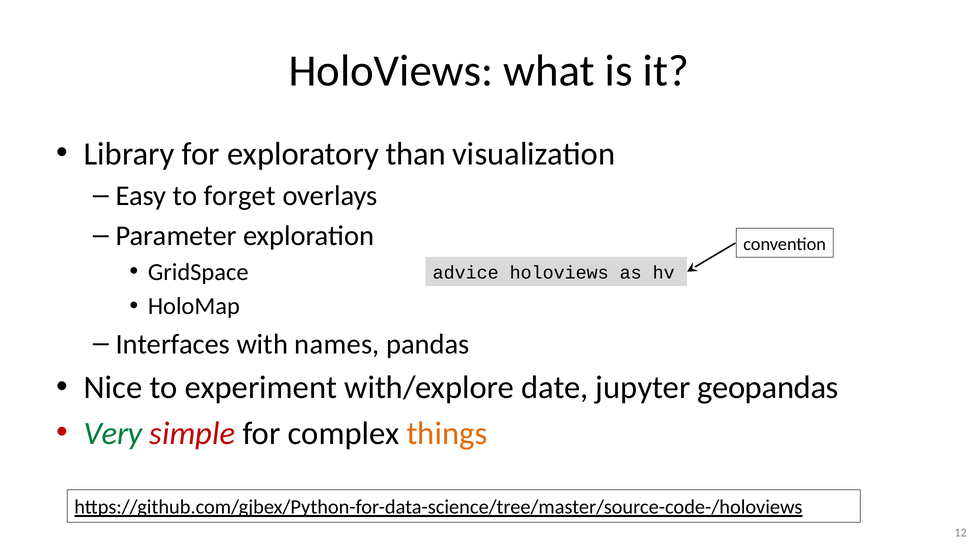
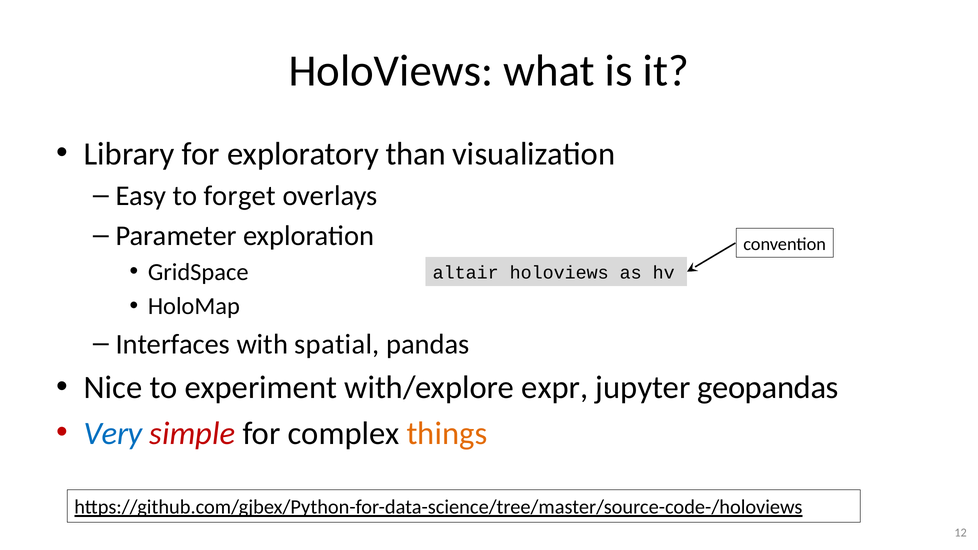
advice: advice -> altair (466, 273)
names: names -> spatial (337, 344)
date: date -> expr (555, 388)
Very colour: green -> blue (113, 433)
